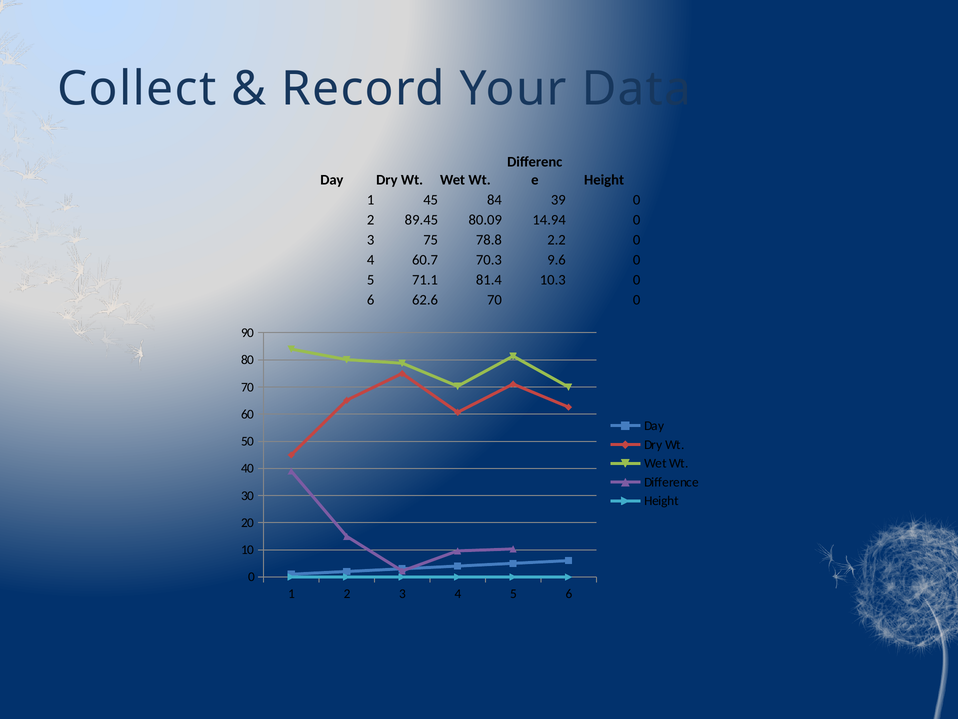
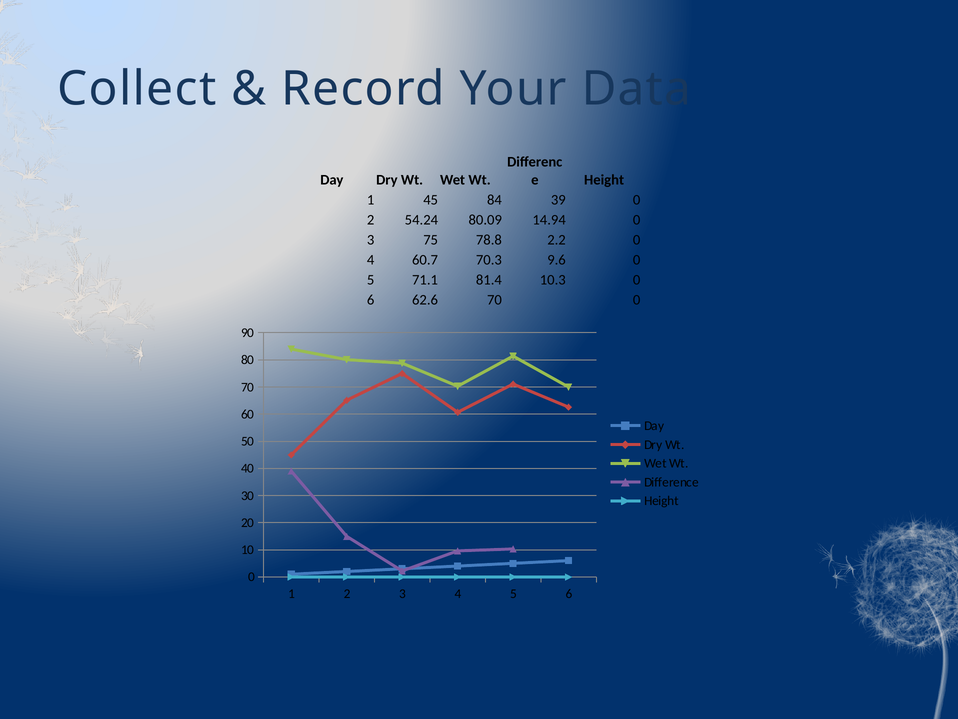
89.45: 89.45 -> 54.24 (421, 220)
